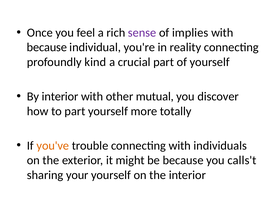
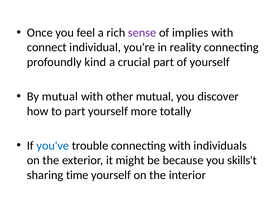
because: because -> connect (47, 47)
By interior: interior -> mutual (60, 96)
you've colour: orange -> blue (53, 146)
calls't: calls't -> skills't (242, 160)
your: your -> time (77, 175)
